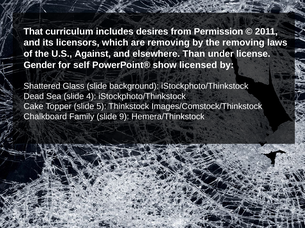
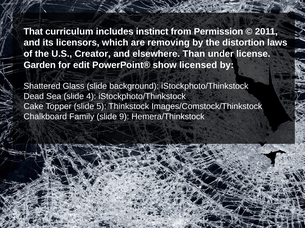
desires: desires -> instinct (152, 32)
the removing: removing -> distortion (243, 43)
Against: Against -> Creator (93, 54)
Gender: Gender -> Garden (40, 65)
self: self -> edit (81, 65)
